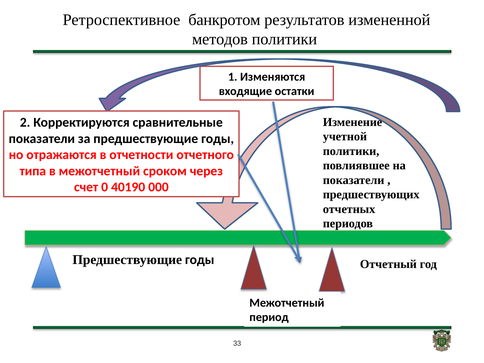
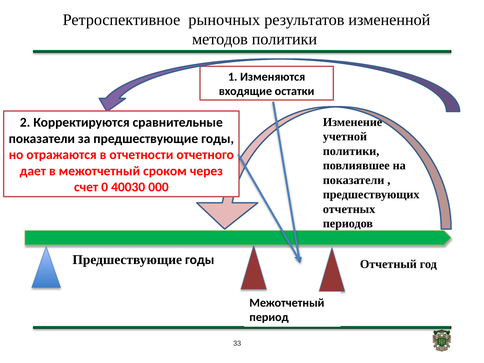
банкротом: банкротом -> рыночных (224, 20)
типа: типа -> дает (33, 171)
40190: 40190 -> 40030 (128, 187)
